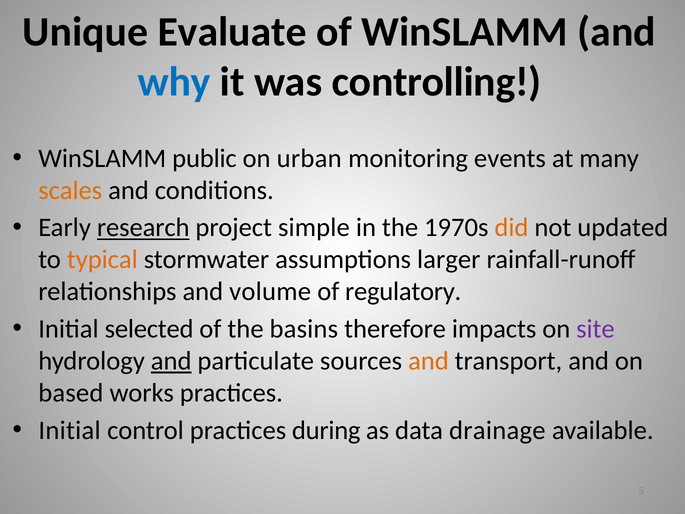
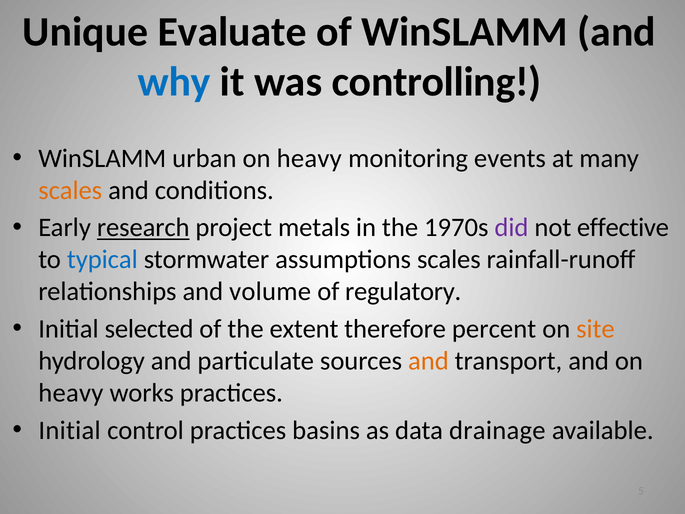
public: public -> urban (204, 158)
urban: urban -> heavy (309, 158)
simple: simple -> metals (314, 228)
did colour: orange -> purple (511, 228)
updated: updated -> effective (623, 228)
typical colour: orange -> blue (102, 260)
assumptions larger: larger -> scales (449, 260)
basins: basins -> extent (304, 329)
impacts: impacts -> percent (494, 329)
site colour: purple -> orange (595, 329)
and underline: present -> none (171, 361)
based: based -> heavy (71, 393)
during: during -> basins (326, 430)
